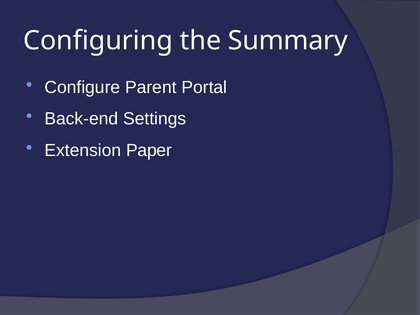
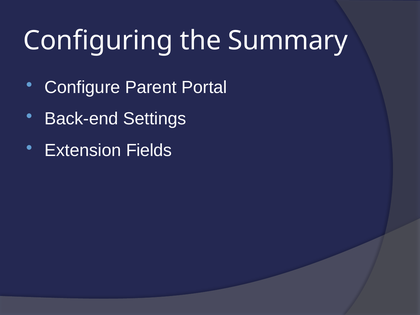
Paper: Paper -> Fields (149, 150)
